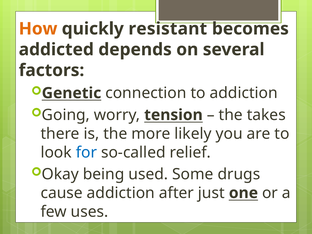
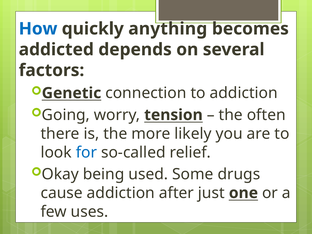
How colour: orange -> blue (38, 29)
resistant: resistant -> anything (168, 29)
takes: takes -> often (266, 115)
